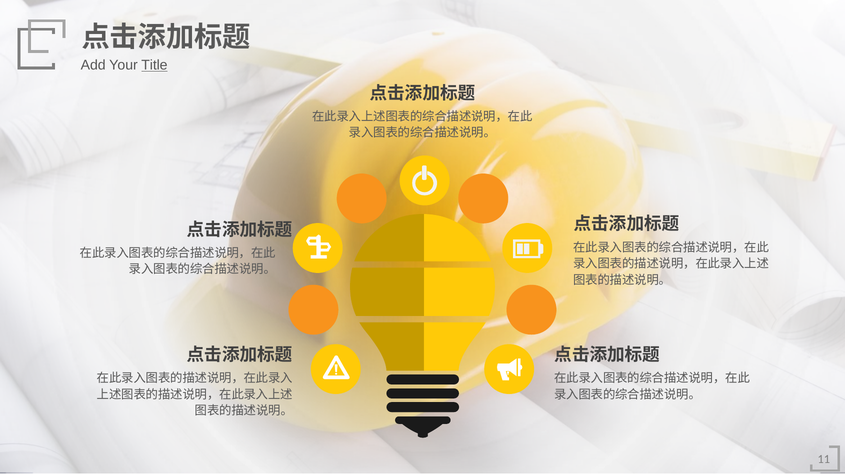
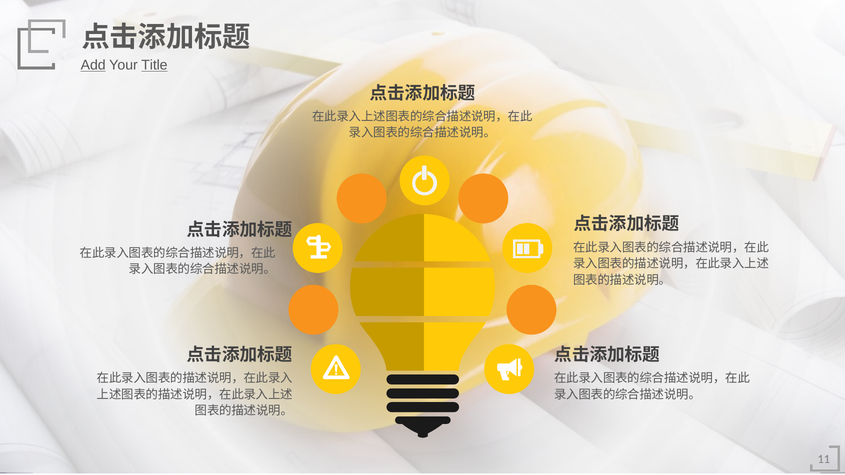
Add underline: none -> present (93, 65)
